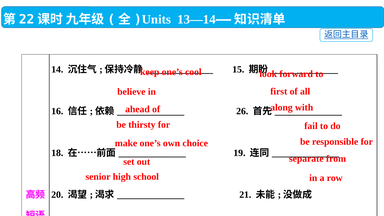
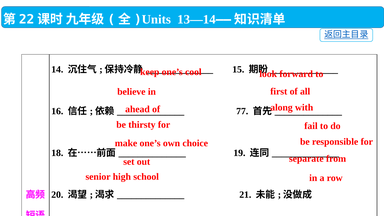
26: 26 -> 77 (242, 111)
